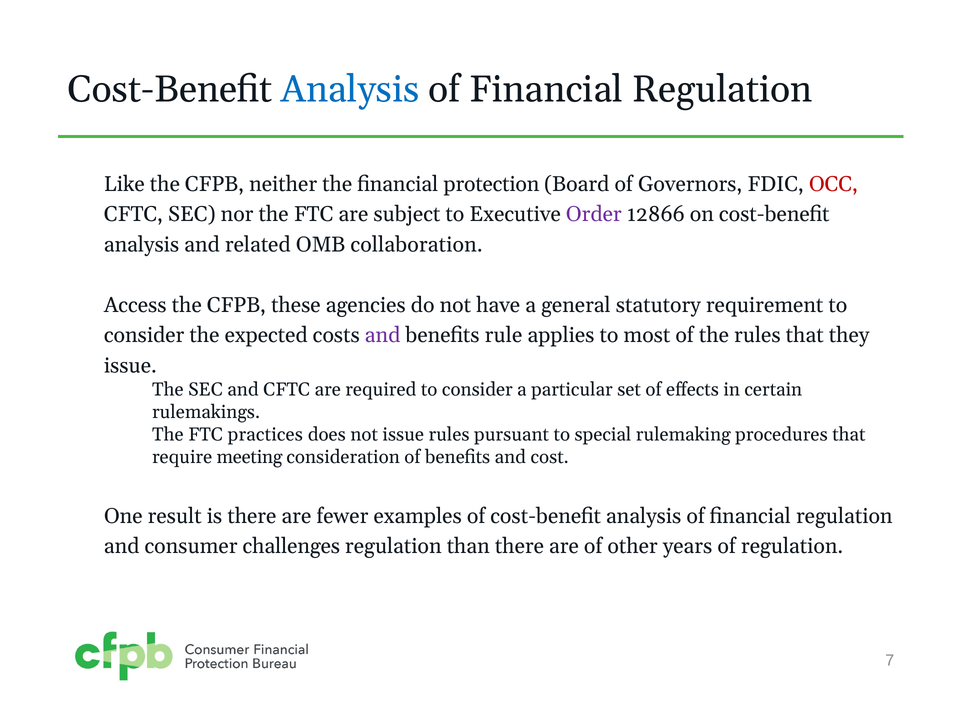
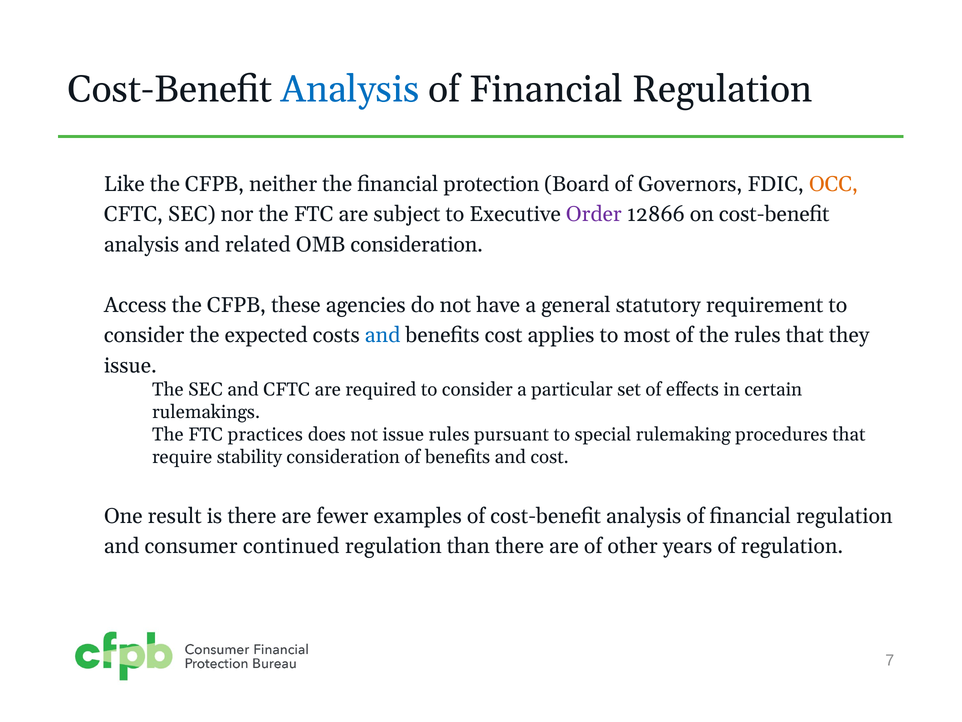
OCC colour: red -> orange (833, 184)
OMB collaboration: collaboration -> consideration (417, 244)
and colour: purple -> blue (383, 335)
benefits rule: rule -> cost (504, 335)
meeting: meeting -> stability (249, 457)
challenges: challenges -> continued (291, 546)
